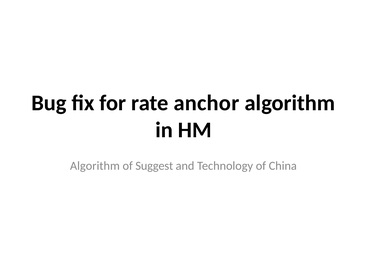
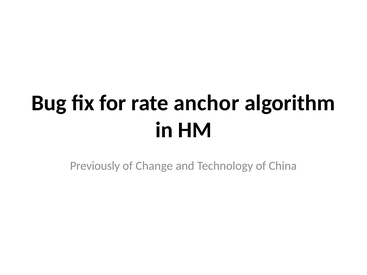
Algorithm: Algorithm -> Previously (95, 166)
Suggest: Suggest -> Change (154, 166)
